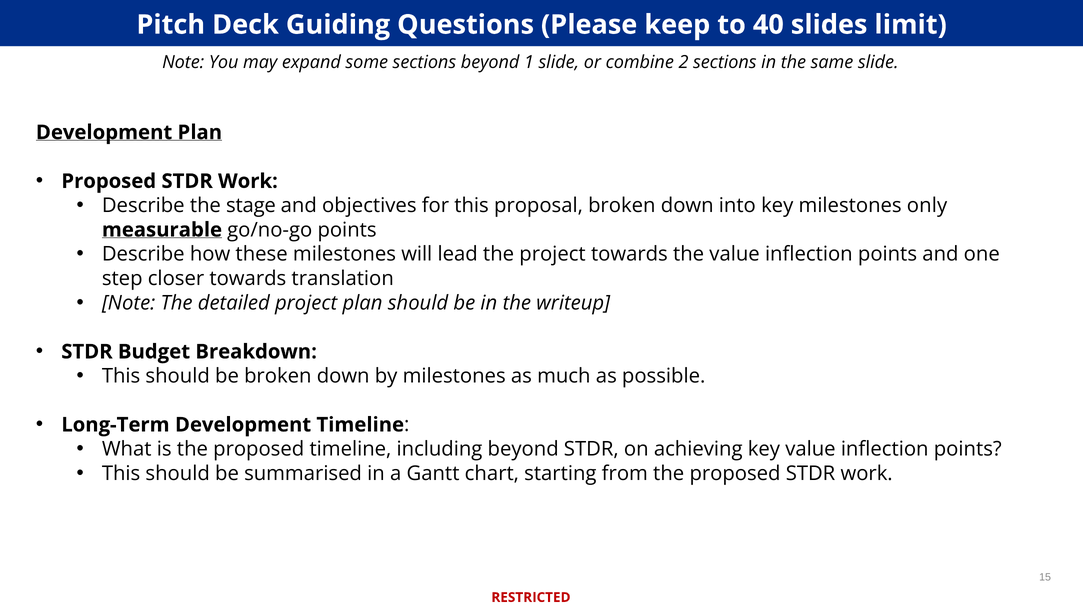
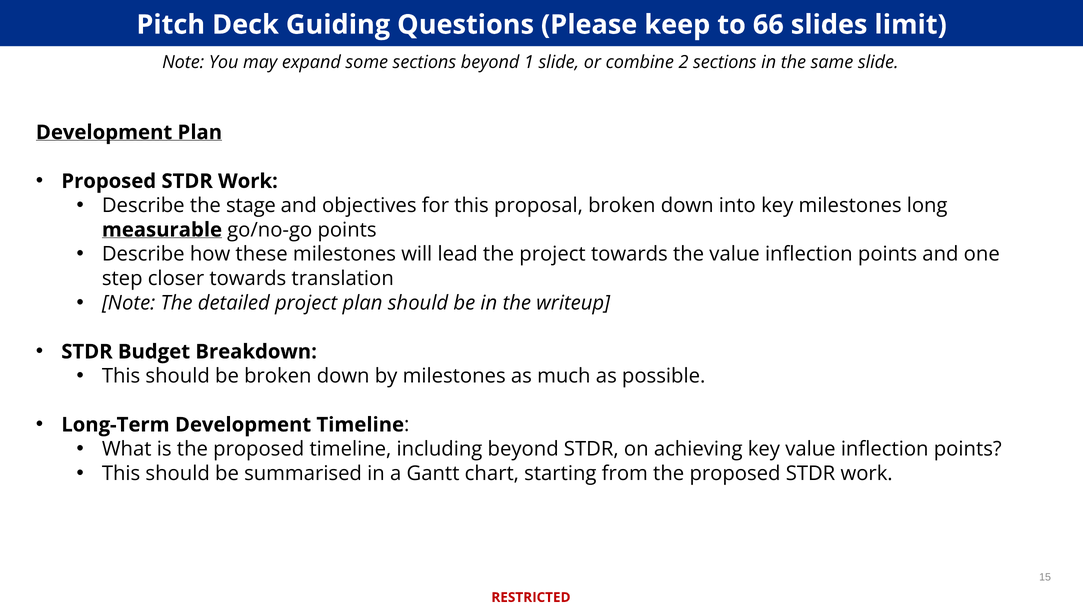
40: 40 -> 66 (768, 25)
only: only -> long (927, 206)
